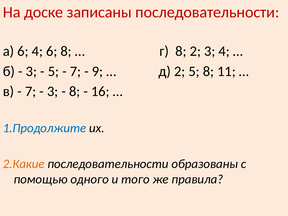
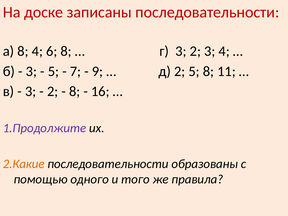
а 6: 6 -> 8 (23, 51)
г 8: 8 -> 3 (181, 51)
7: 7 -> 3 (31, 91)
3: 3 -> 2 (53, 91)
1.Продолжите colour: blue -> purple (45, 128)
